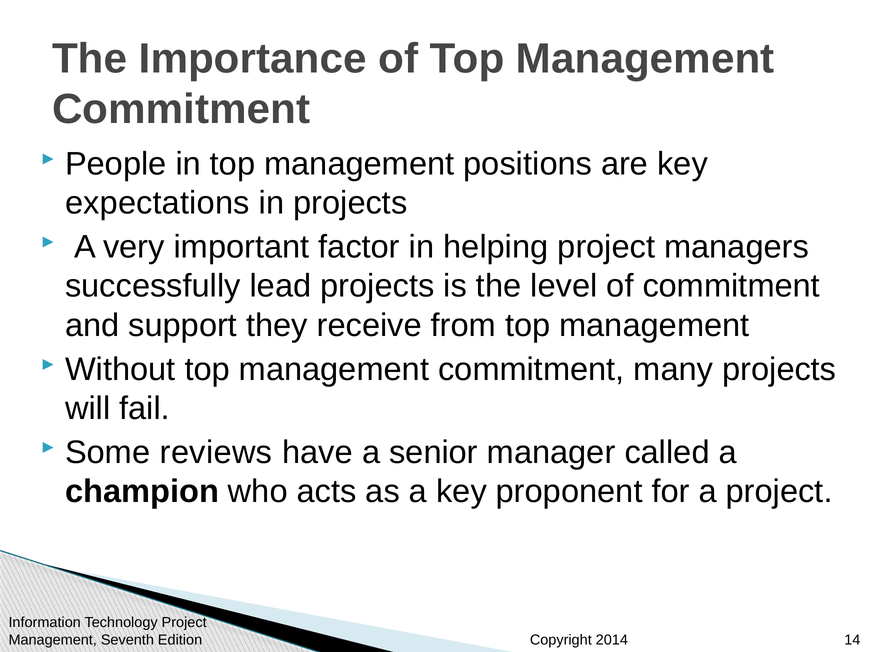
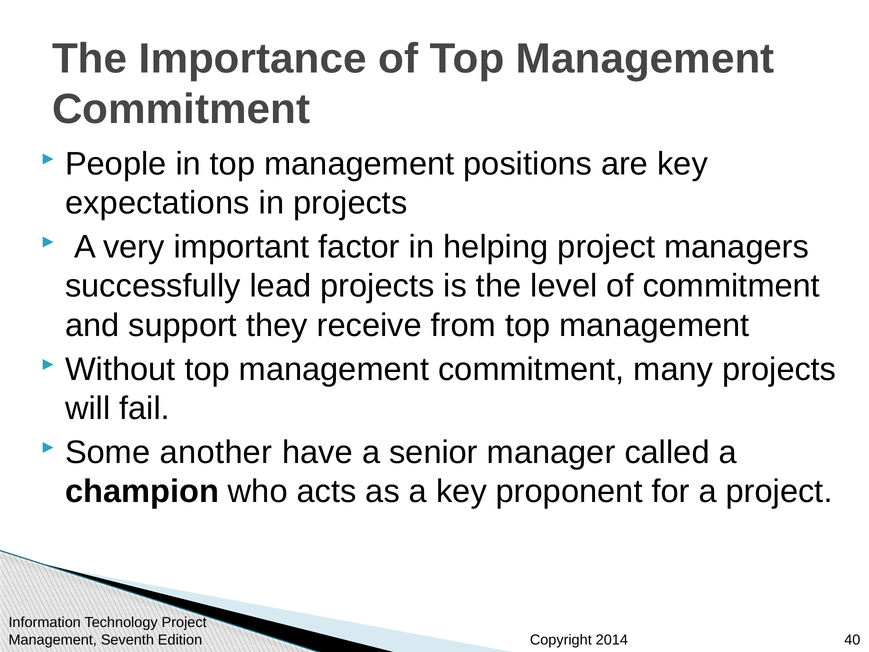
reviews: reviews -> another (216, 452)
14: 14 -> 40 (852, 640)
